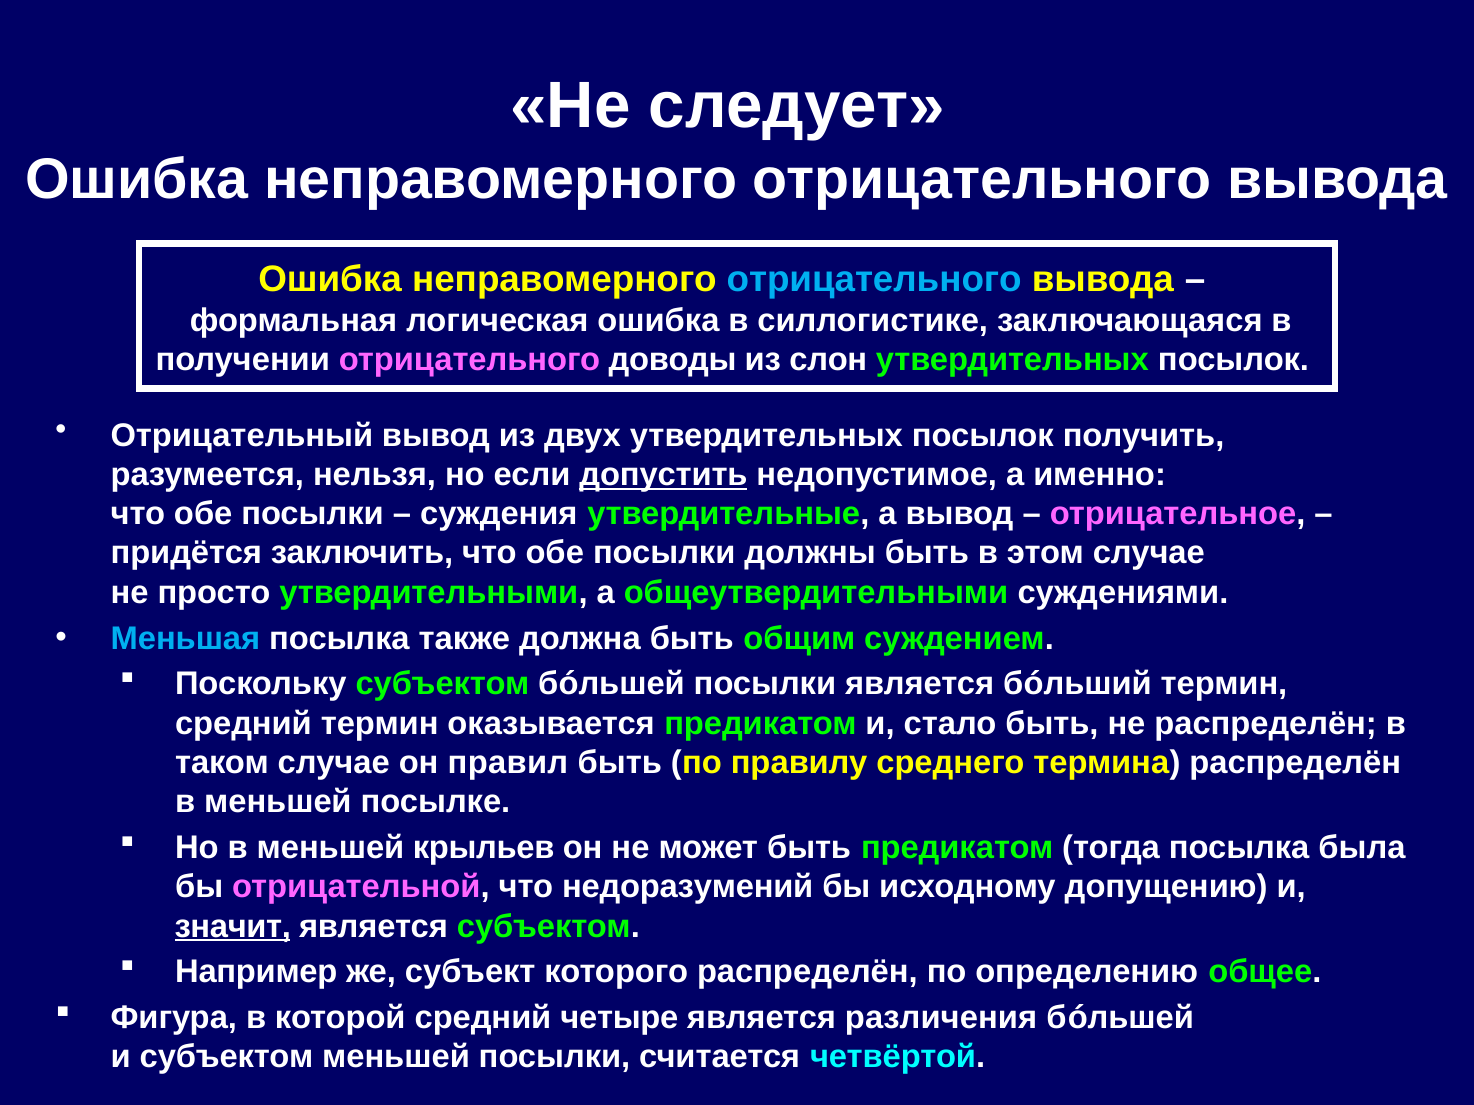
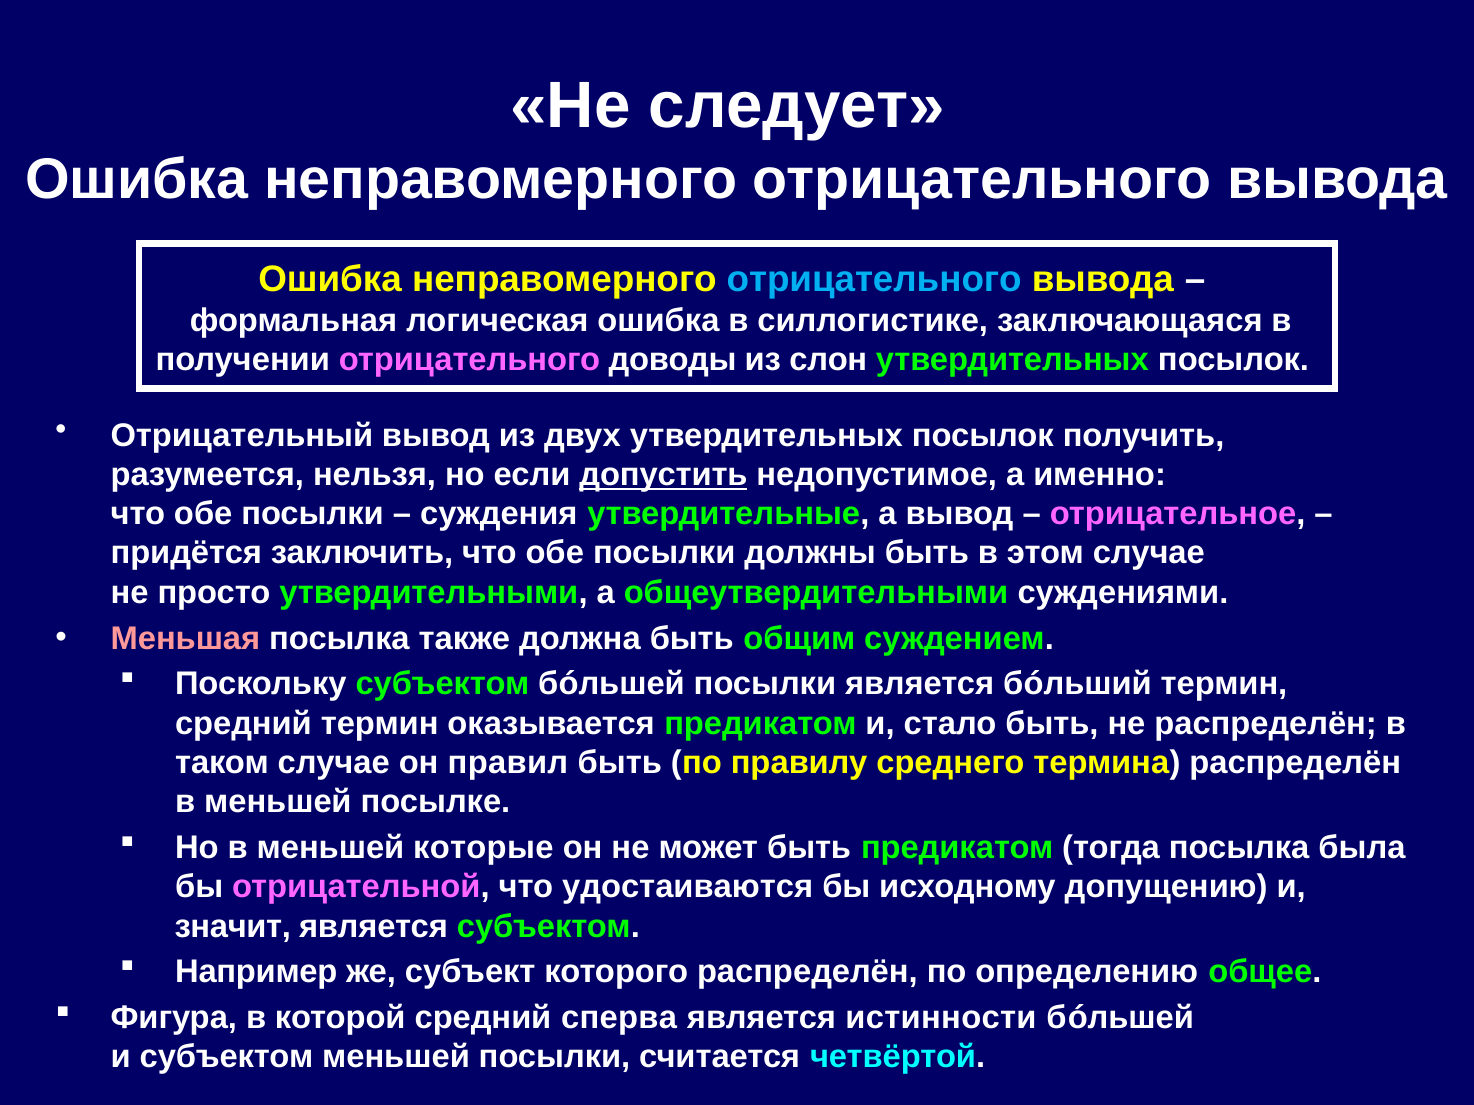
Меньшая colour: light blue -> pink (185, 639)
крыльев: крыльев -> которые (483, 848)
недоразумений: недоразумений -> удостаиваются (688, 887)
значит underline: present -> none (233, 927)
четыре: четыре -> сперва (619, 1018)
различения: различения -> истинности (941, 1018)
